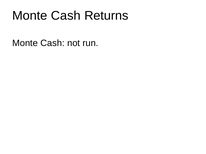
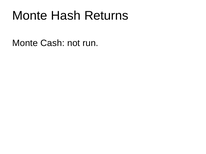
Cash: Cash -> Hash (66, 16)
